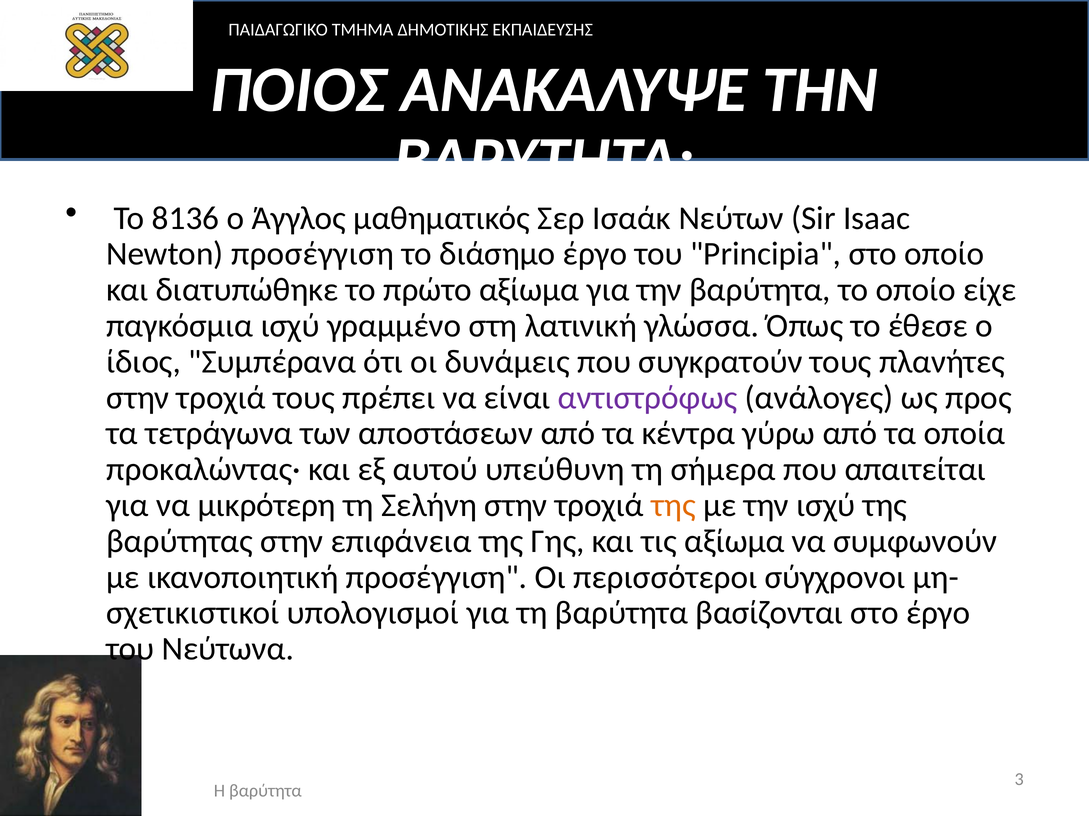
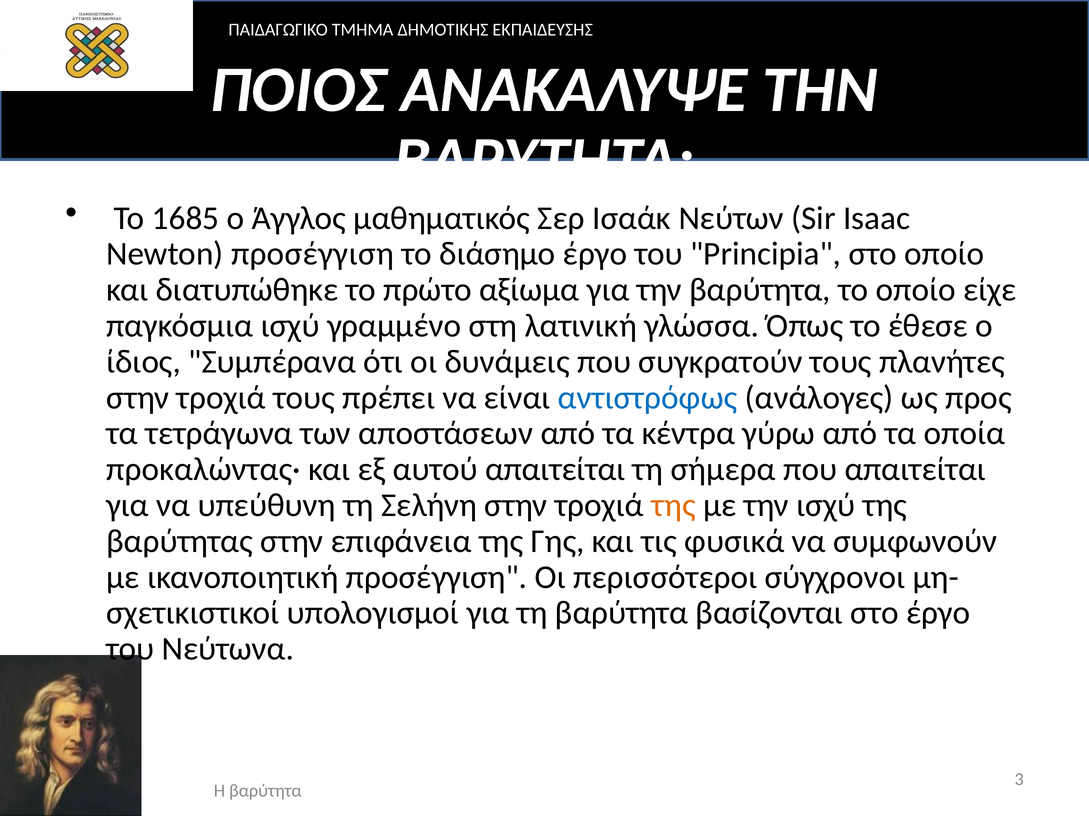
8136: 8136 -> 1685 (186, 218)
αντιστρόφως colour: purple -> blue (648, 398)
αυτού υπεύθυνη: υπεύθυνη -> απαιτείται (555, 470)
μικρότερη: μικρότερη -> υπεύθυνη (267, 506)
τις αξίωμα: αξίωμα -> φυσικά (735, 542)
